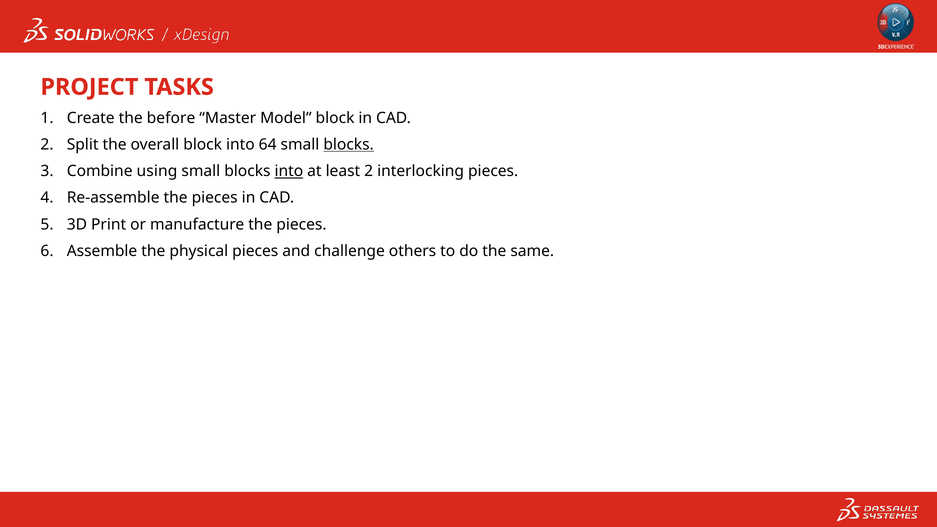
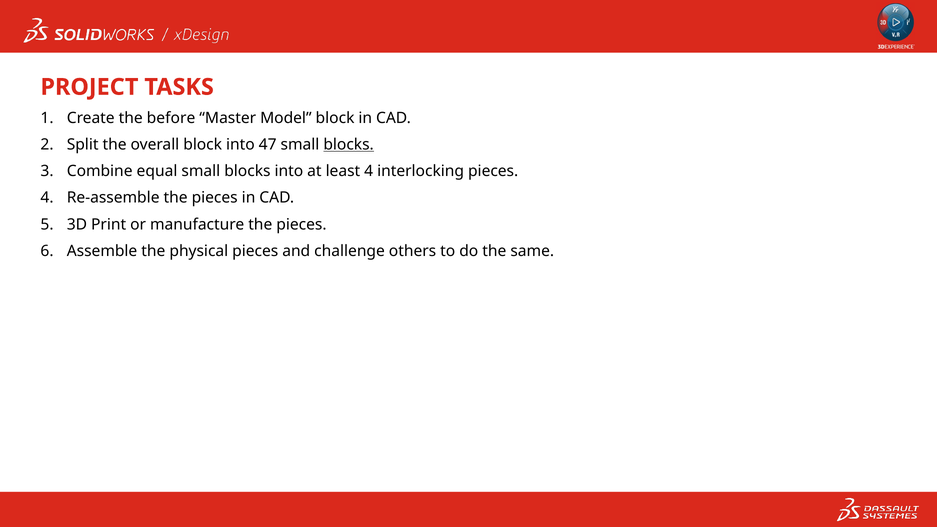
64: 64 -> 47 (268, 145)
using: using -> equal (157, 171)
into underline: present -> none (289, 171)
least 2: 2 -> 4 (369, 171)
